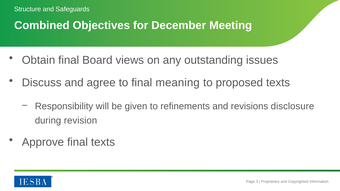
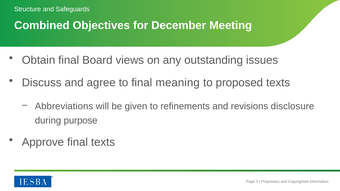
Responsibility: Responsibility -> Abbreviations (64, 106)
revision: revision -> purpose (81, 121)
